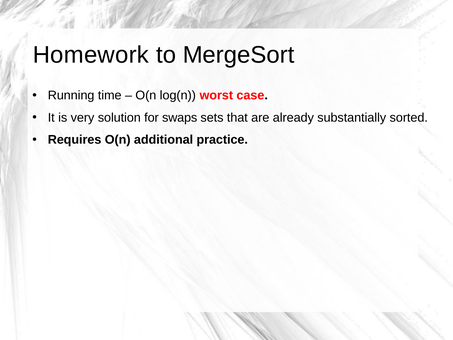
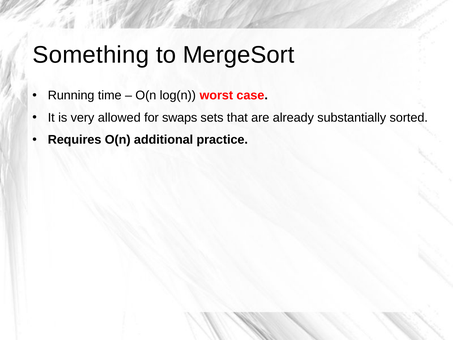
Homework: Homework -> Something (91, 55)
solution: solution -> allowed (119, 117)
